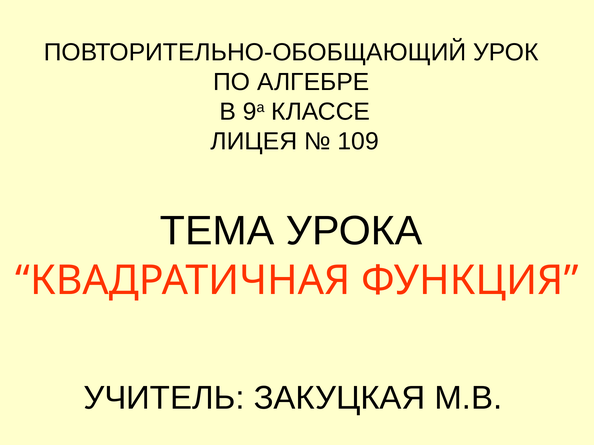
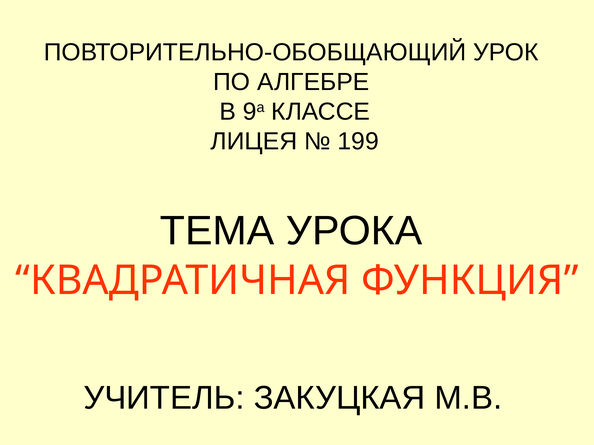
109: 109 -> 199 (358, 141)
